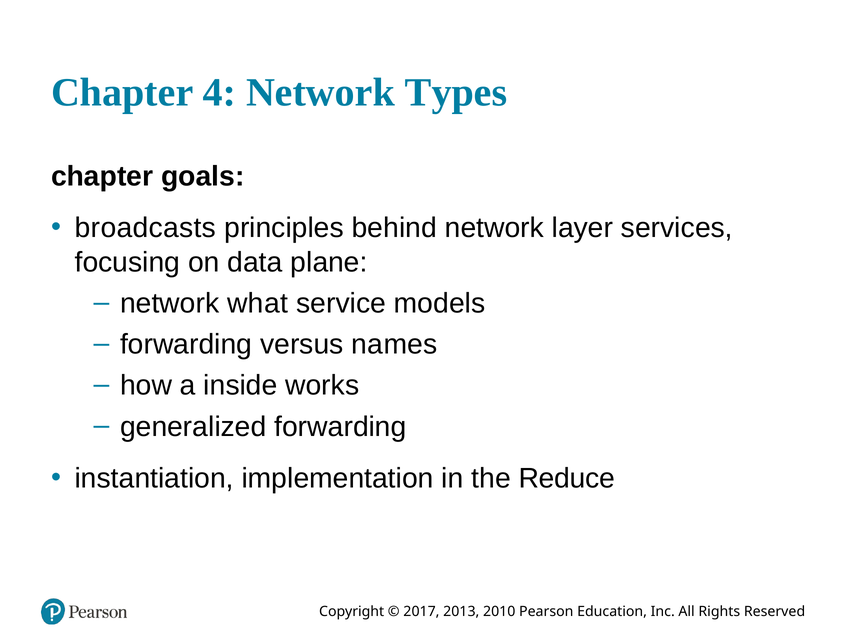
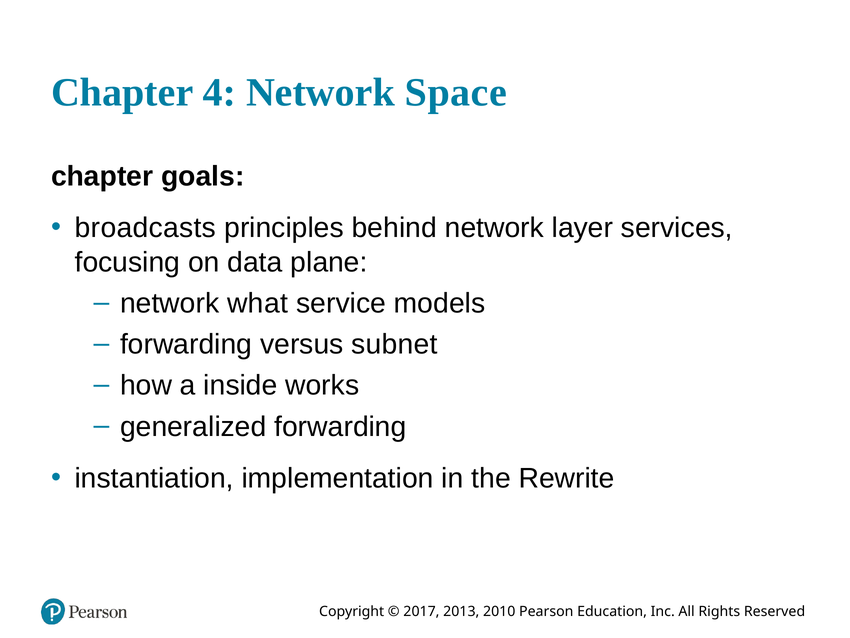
Types: Types -> Space (456, 92)
names: names -> subnet (395, 344)
Reduce: Reduce -> Rewrite (567, 478)
